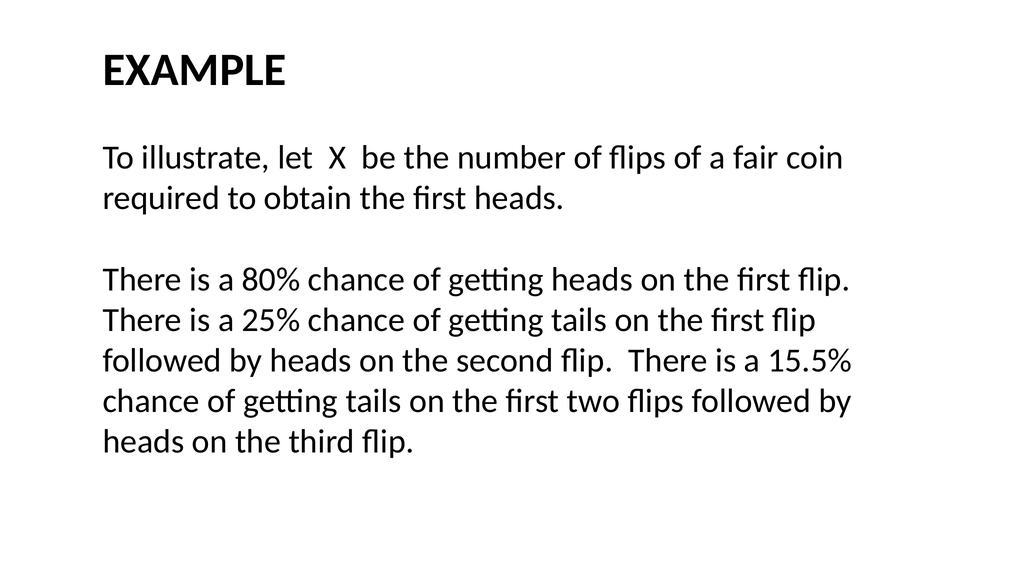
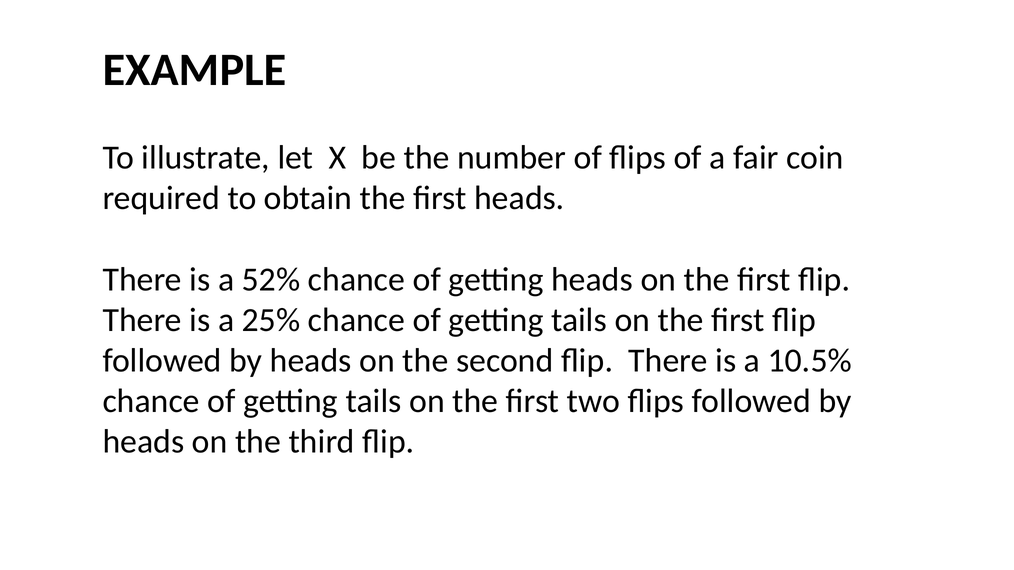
80%: 80% -> 52% (271, 280)
15.5%: 15.5% -> 10.5% (810, 361)
